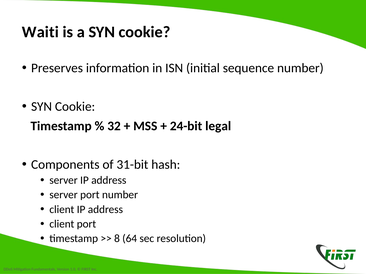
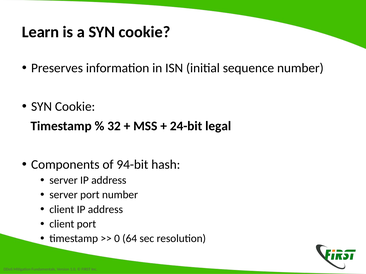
Waiti: Waiti -> Learn (41, 32)
31-bit: 31-bit -> 94-bit (132, 165)
8: 8 -> 0 (117, 239)
